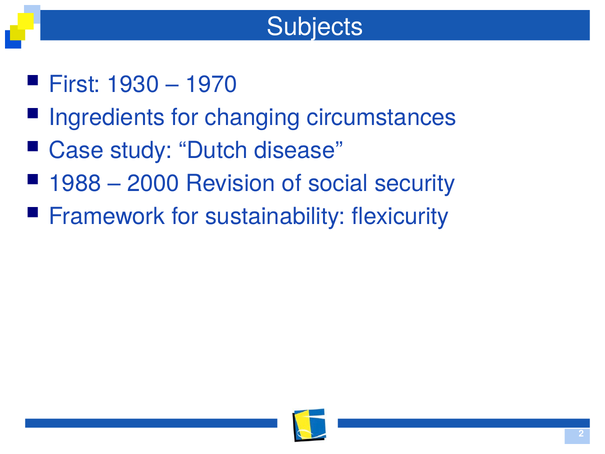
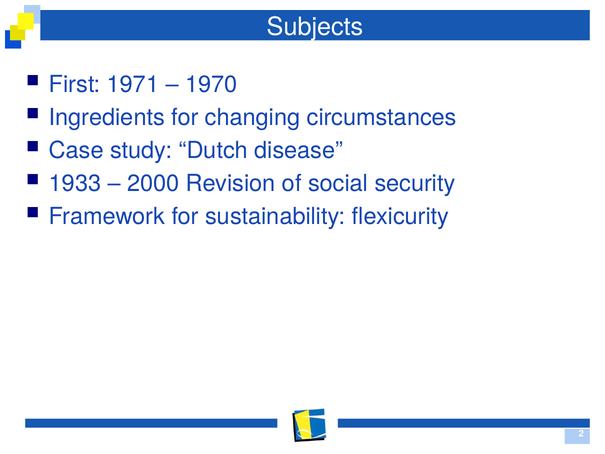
1930: 1930 -> 1971 (133, 84)
1988: 1988 -> 1933 (75, 183)
